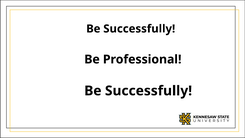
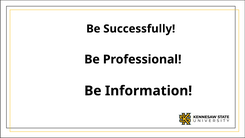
Successfully: Successfully -> Information (149, 91)
